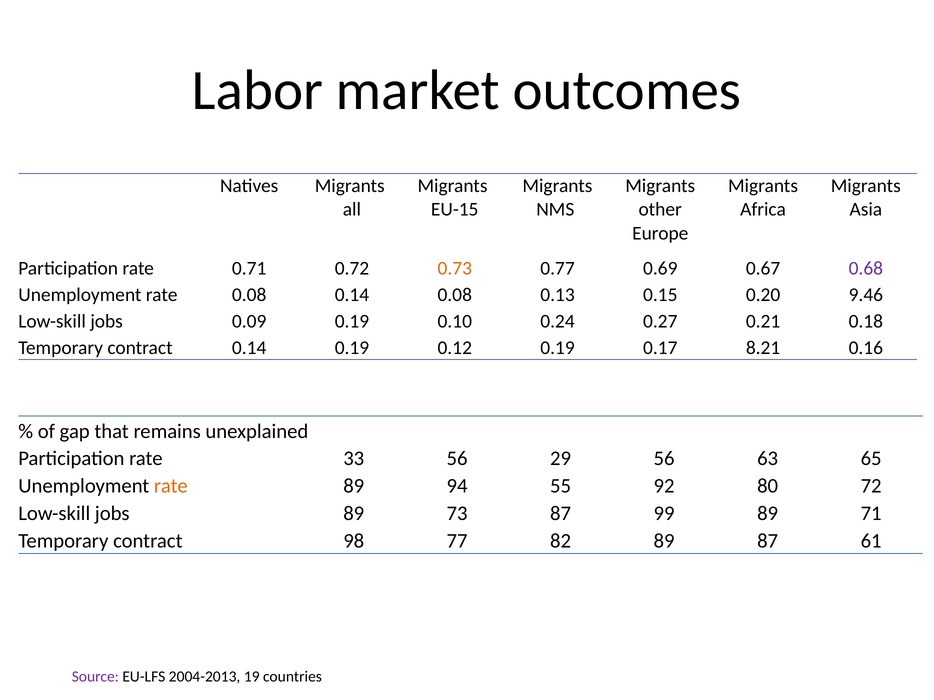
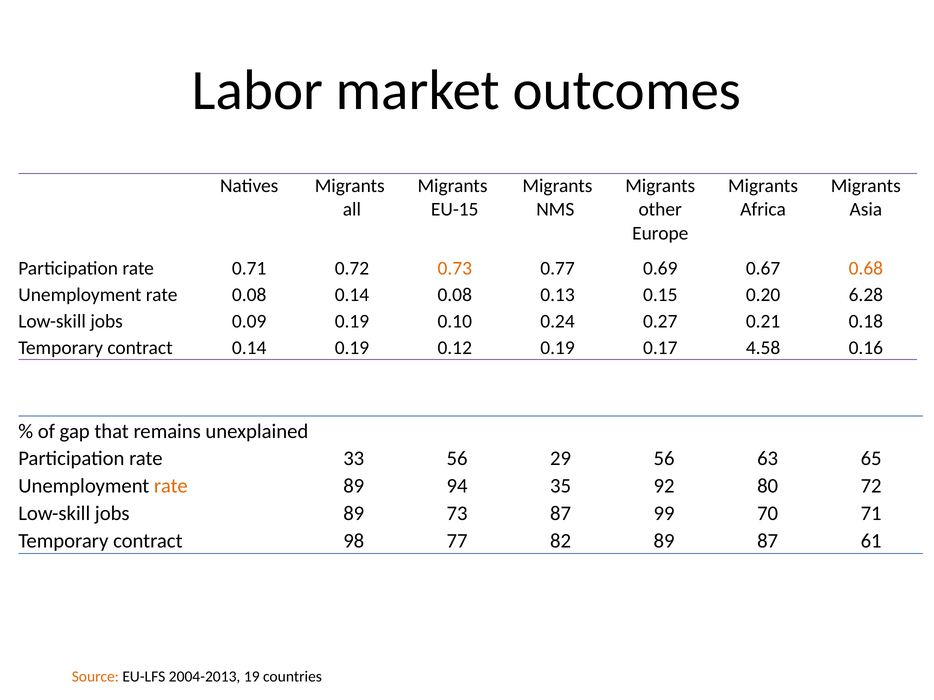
0.68 colour: purple -> orange (866, 268)
9.46: 9.46 -> 6.28 (866, 295)
8.21: 8.21 -> 4.58 (763, 348)
55: 55 -> 35 (561, 486)
99 89: 89 -> 70 (768, 514)
Source colour: purple -> orange (95, 677)
